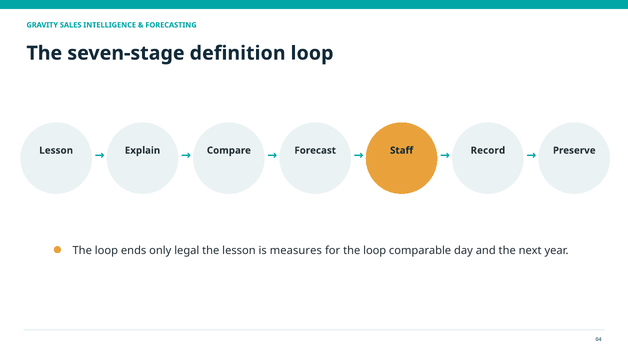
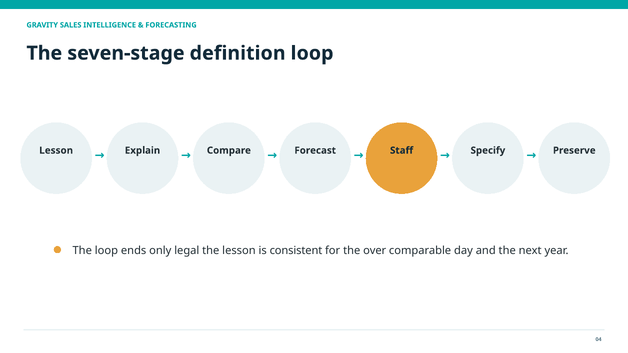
Record: Record -> Specify (488, 151)
measures: measures -> consistent (296, 251)
for the loop: loop -> over (375, 251)
